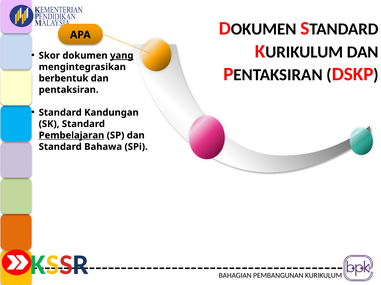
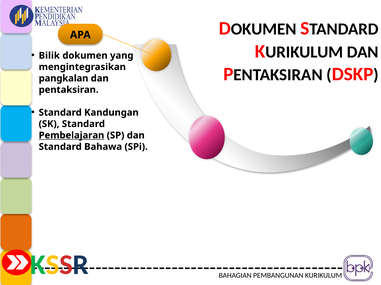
Skor: Skor -> Bilik (49, 56)
yang underline: present -> none (122, 56)
berbentuk: berbentuk -> pangkalan (64, 79)
